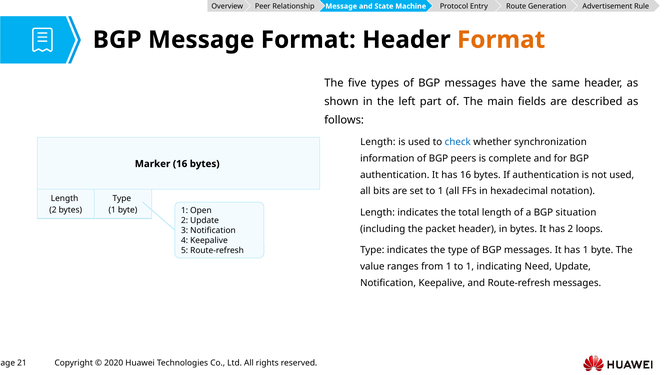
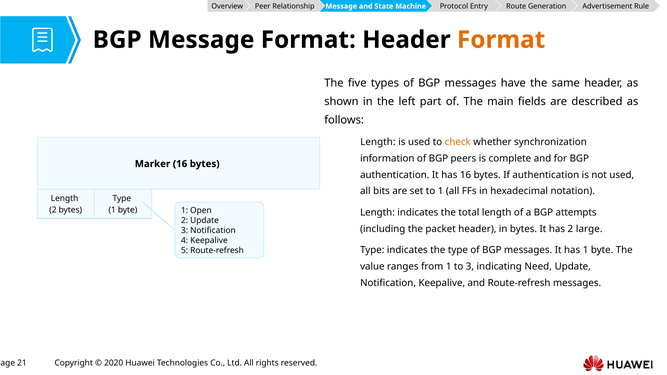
check colour: blue -> orange (458, 142)
situation: situation -> attempts (576, 213)
loops: loops -> large (589, 229)
1 to 1: 1 -> 3 (470, 267)
